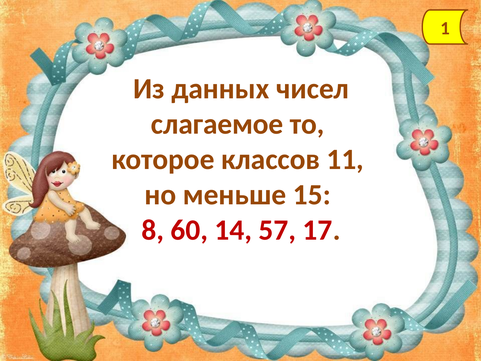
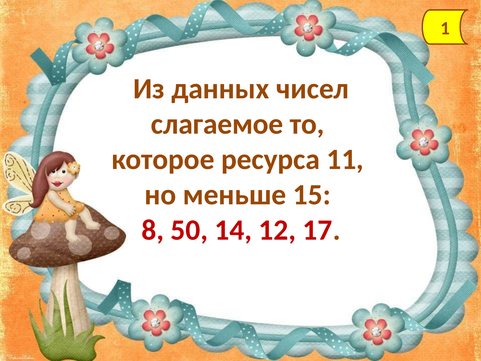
классов: классов -> ресурса (271, 159)
60: 60 -> 50 (189, 230)
57: 57 -> 12 (277, 230)
